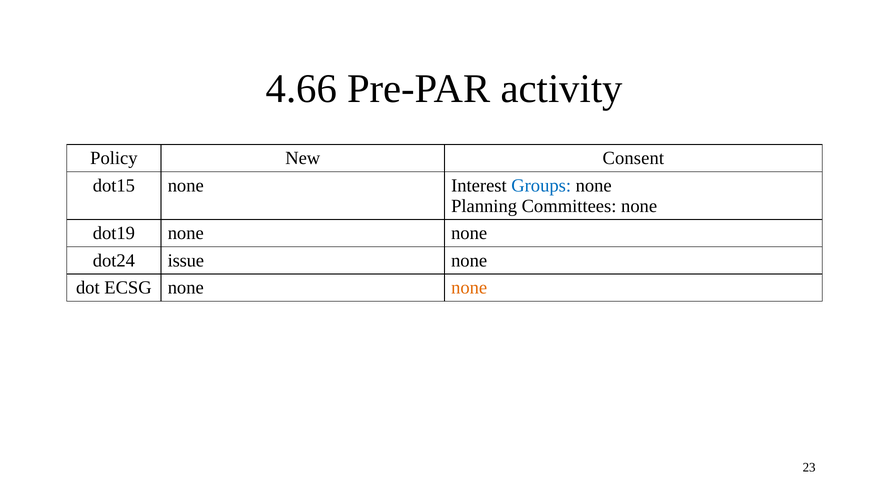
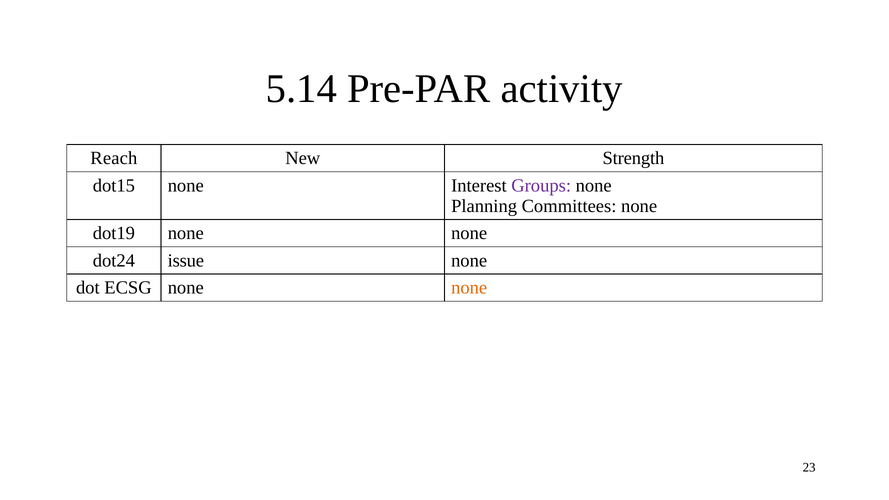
4.66: 4.66 -> 5.14 (301, 89)
Policy: Policy -> Reach (114, 158)
Consent: Consent -> Strength (633, 158)
Groups colour: blue -> purple (541, 185)
